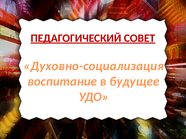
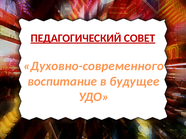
Духовно-социализация: Духовно-социализация -> Духовно-современного (94, 66)
